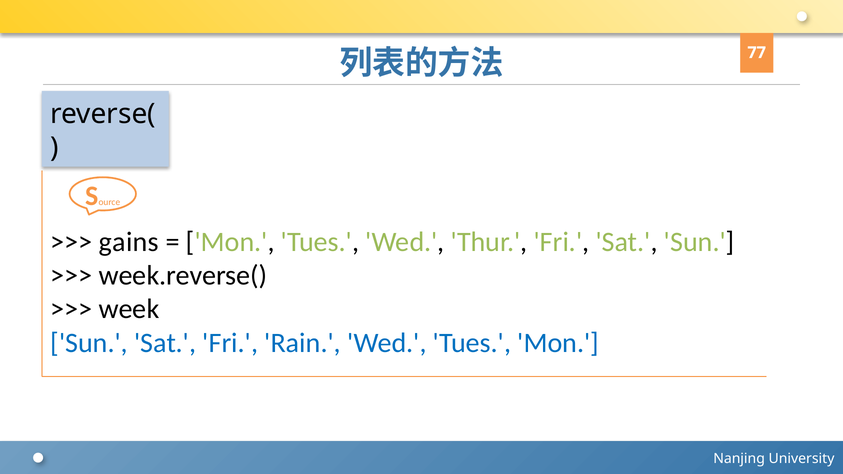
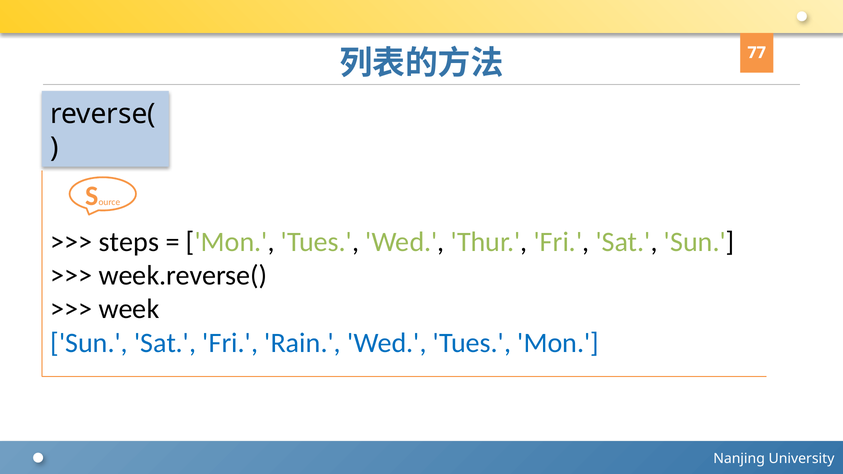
gains: gains -> steps (129, 242)
